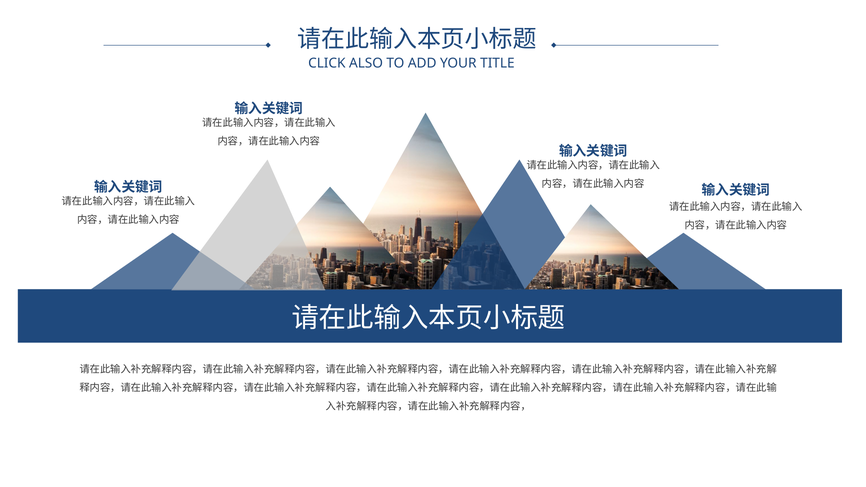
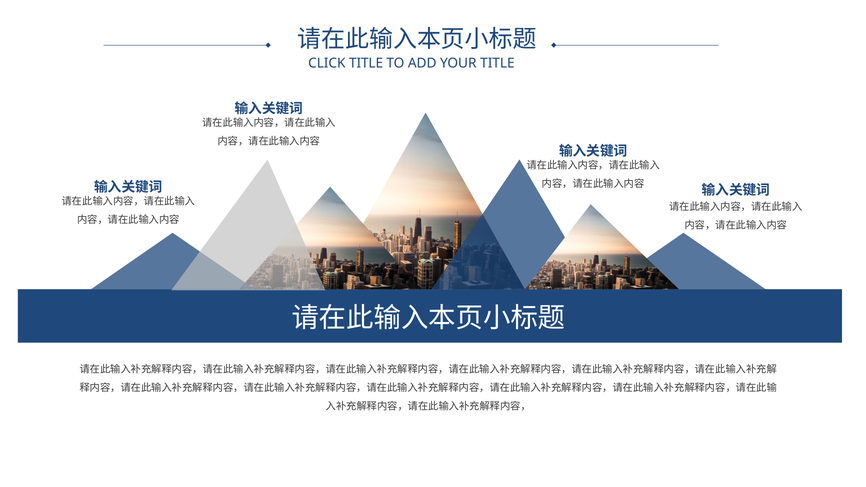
CLICK ALSO: ALSO -> TITLE (366, 63)
